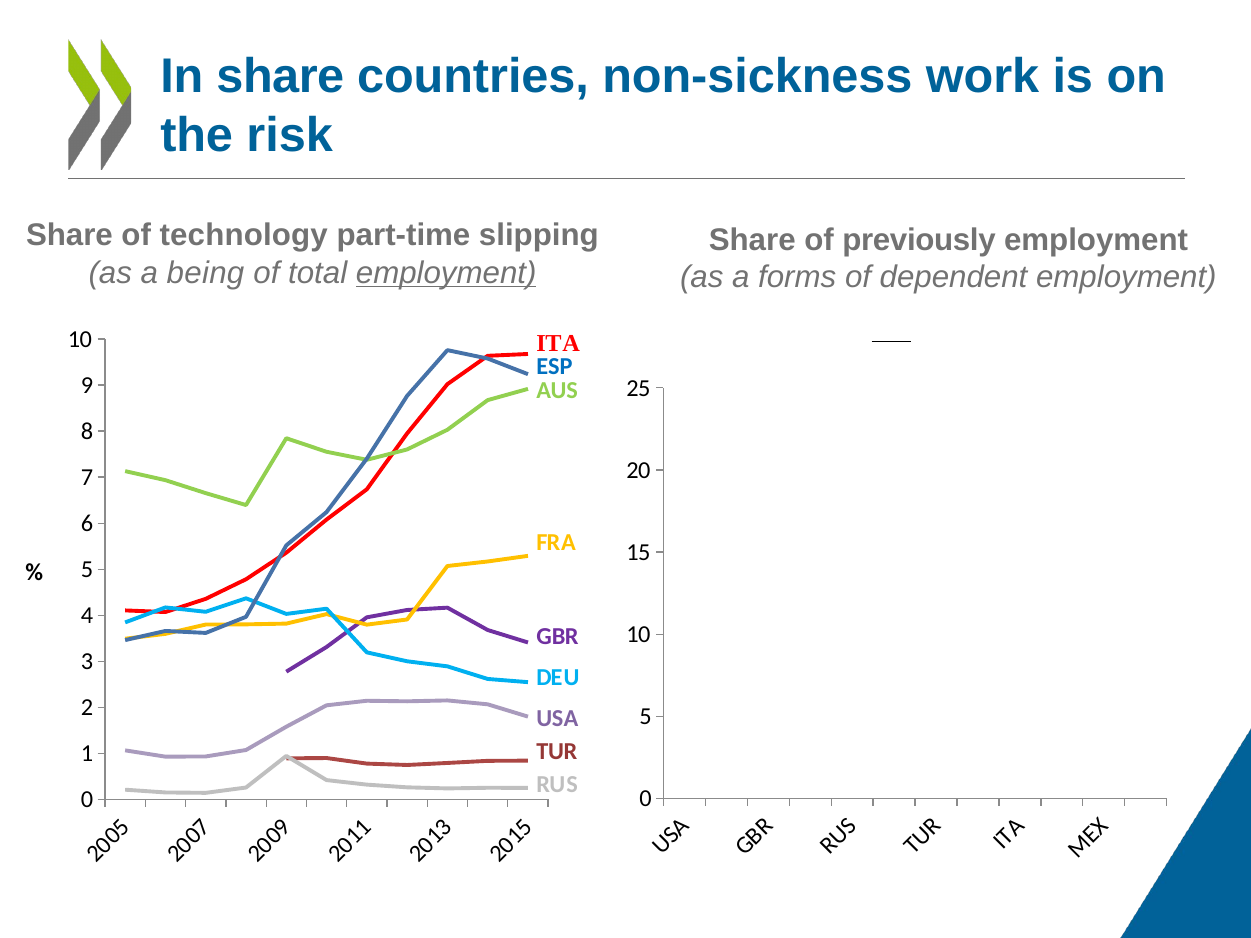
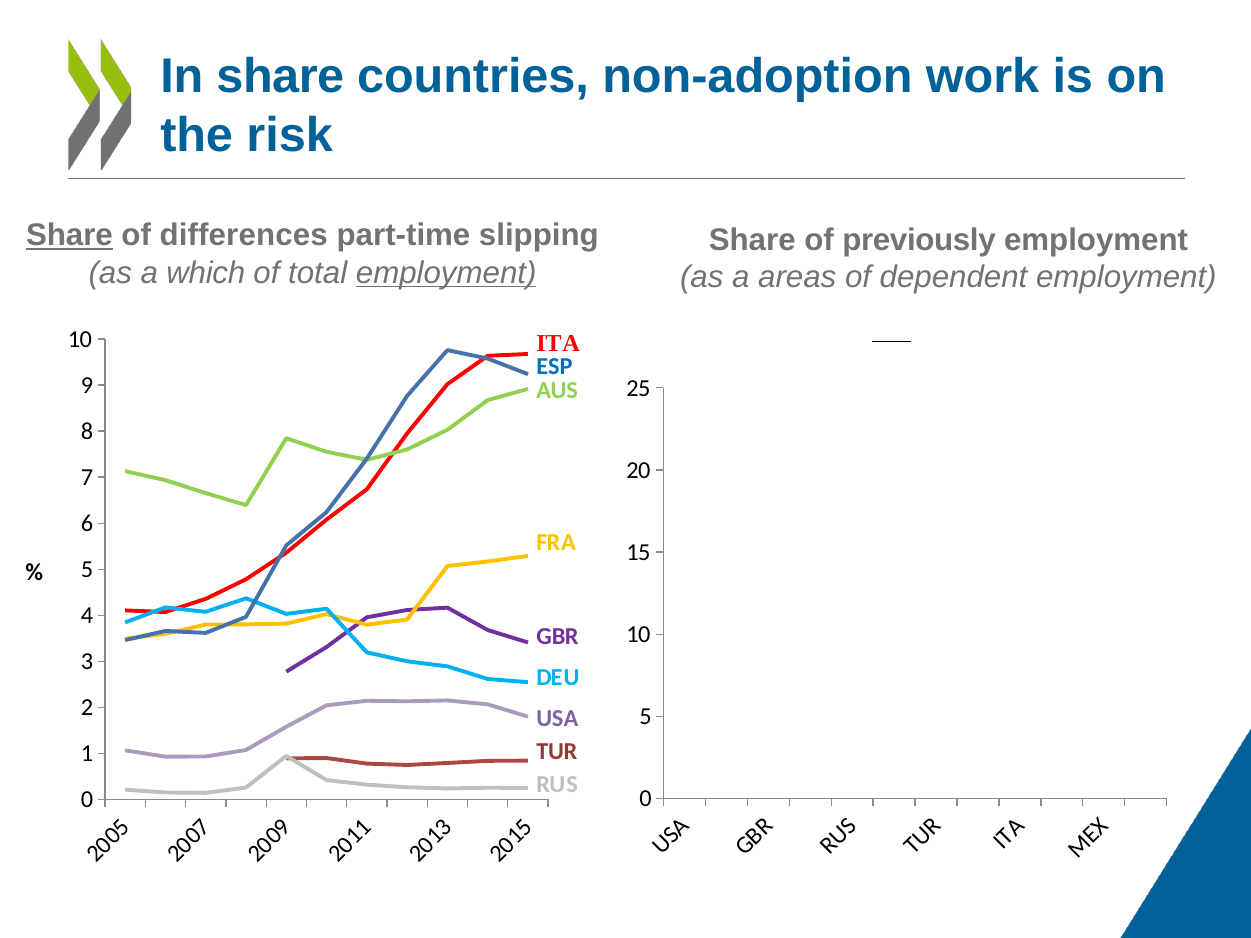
non-sickness: non-sickness -> non-adoption (757, 77)
Share underline: none -> present (69, 236)
technology: technology -> differences (244, 236)
being: being -> which (206, 273)
forms: forms -> areas (797, 277)
